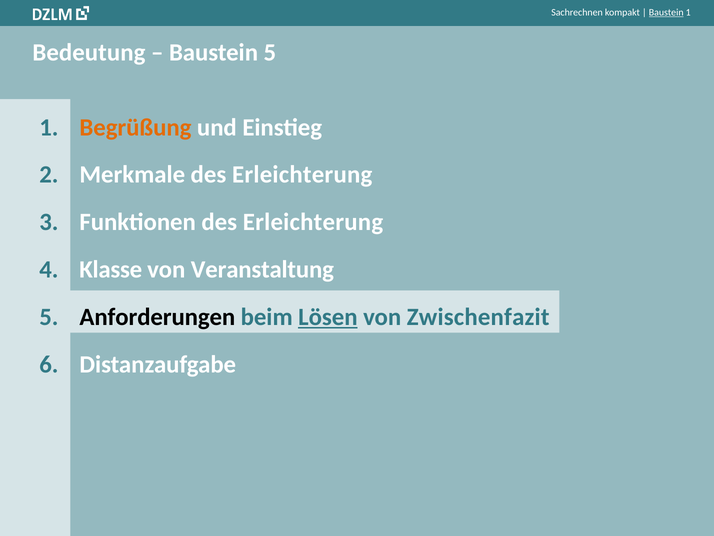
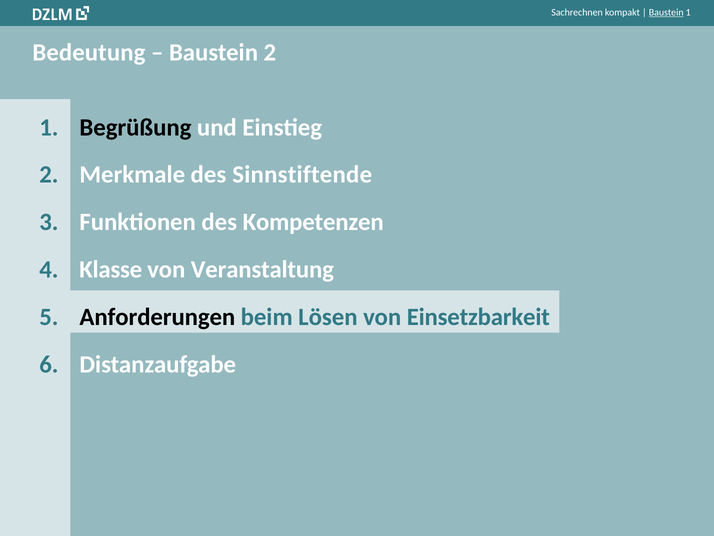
Baustein 5: 5 -> 2 (270, 53)
Begrüßung colour: orange -> black (135, 127)
Merkmale des Erleichterung: Erleichterung -> Sinnstiftende (302, 175)
Funktionen des Erleichterung: Erleichterung -> Kompetenzen (313, 222)
Lösen underline: present -> none (328, 317)
Zwischenfazit: Zwischenfazit -> Einsetzbarkeit (478, 317)
